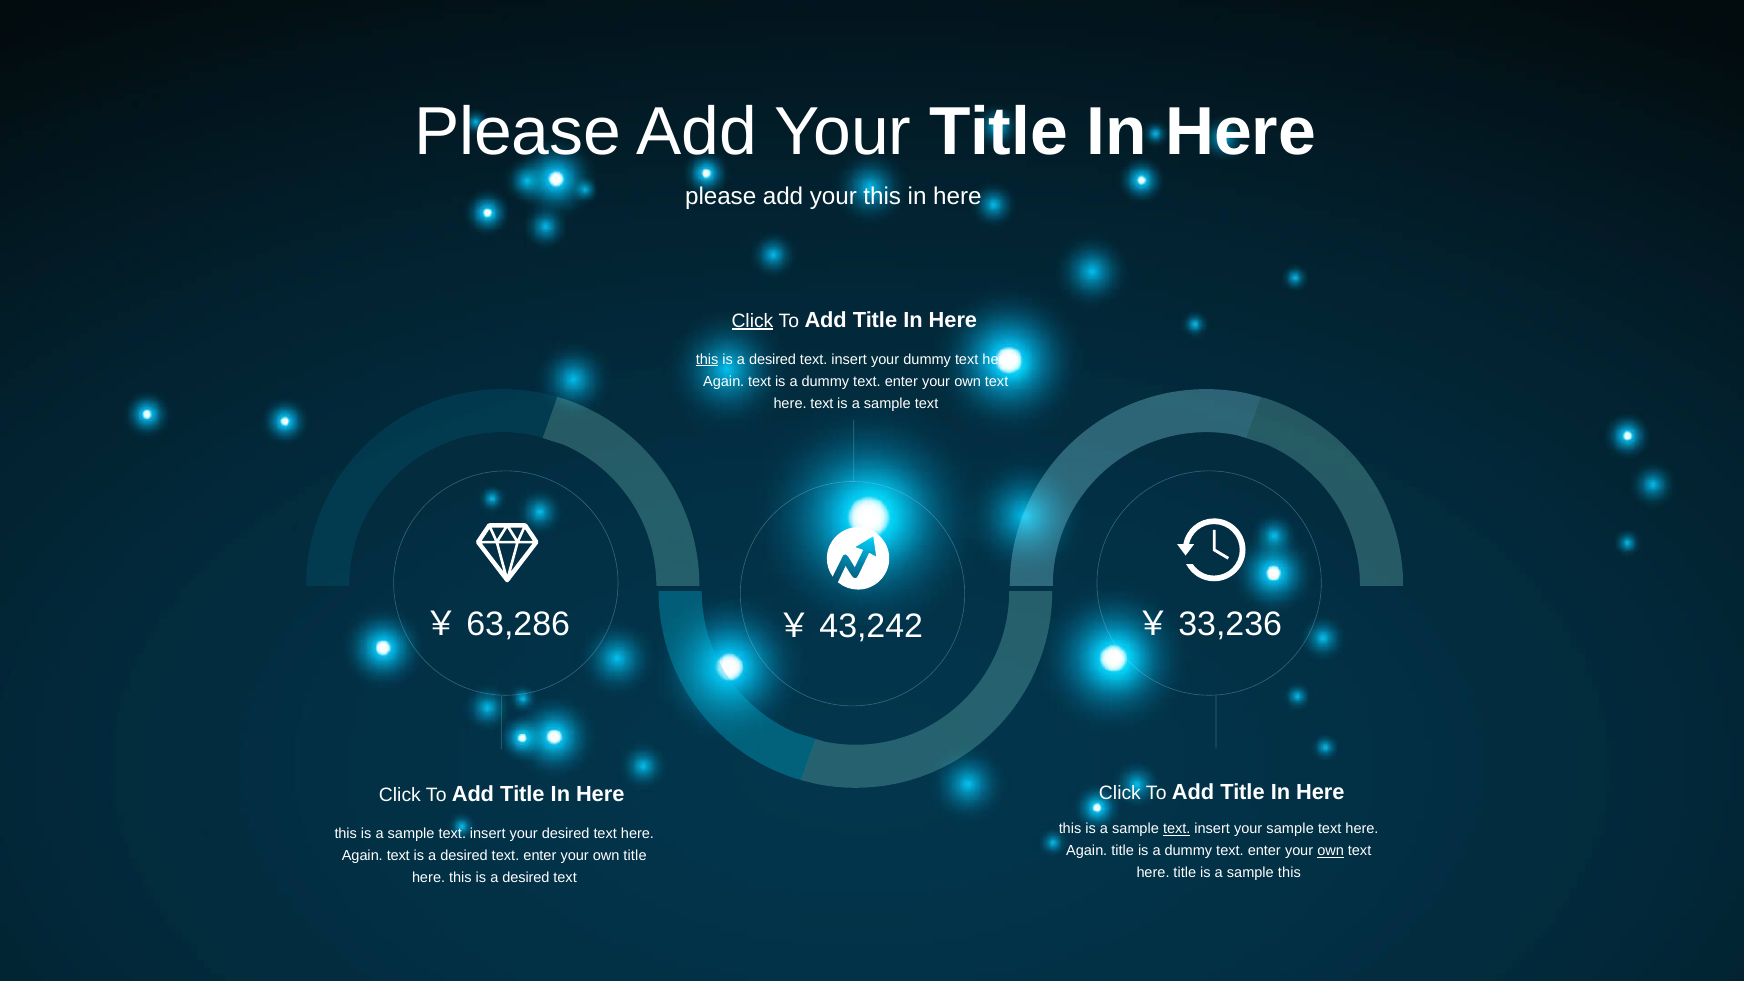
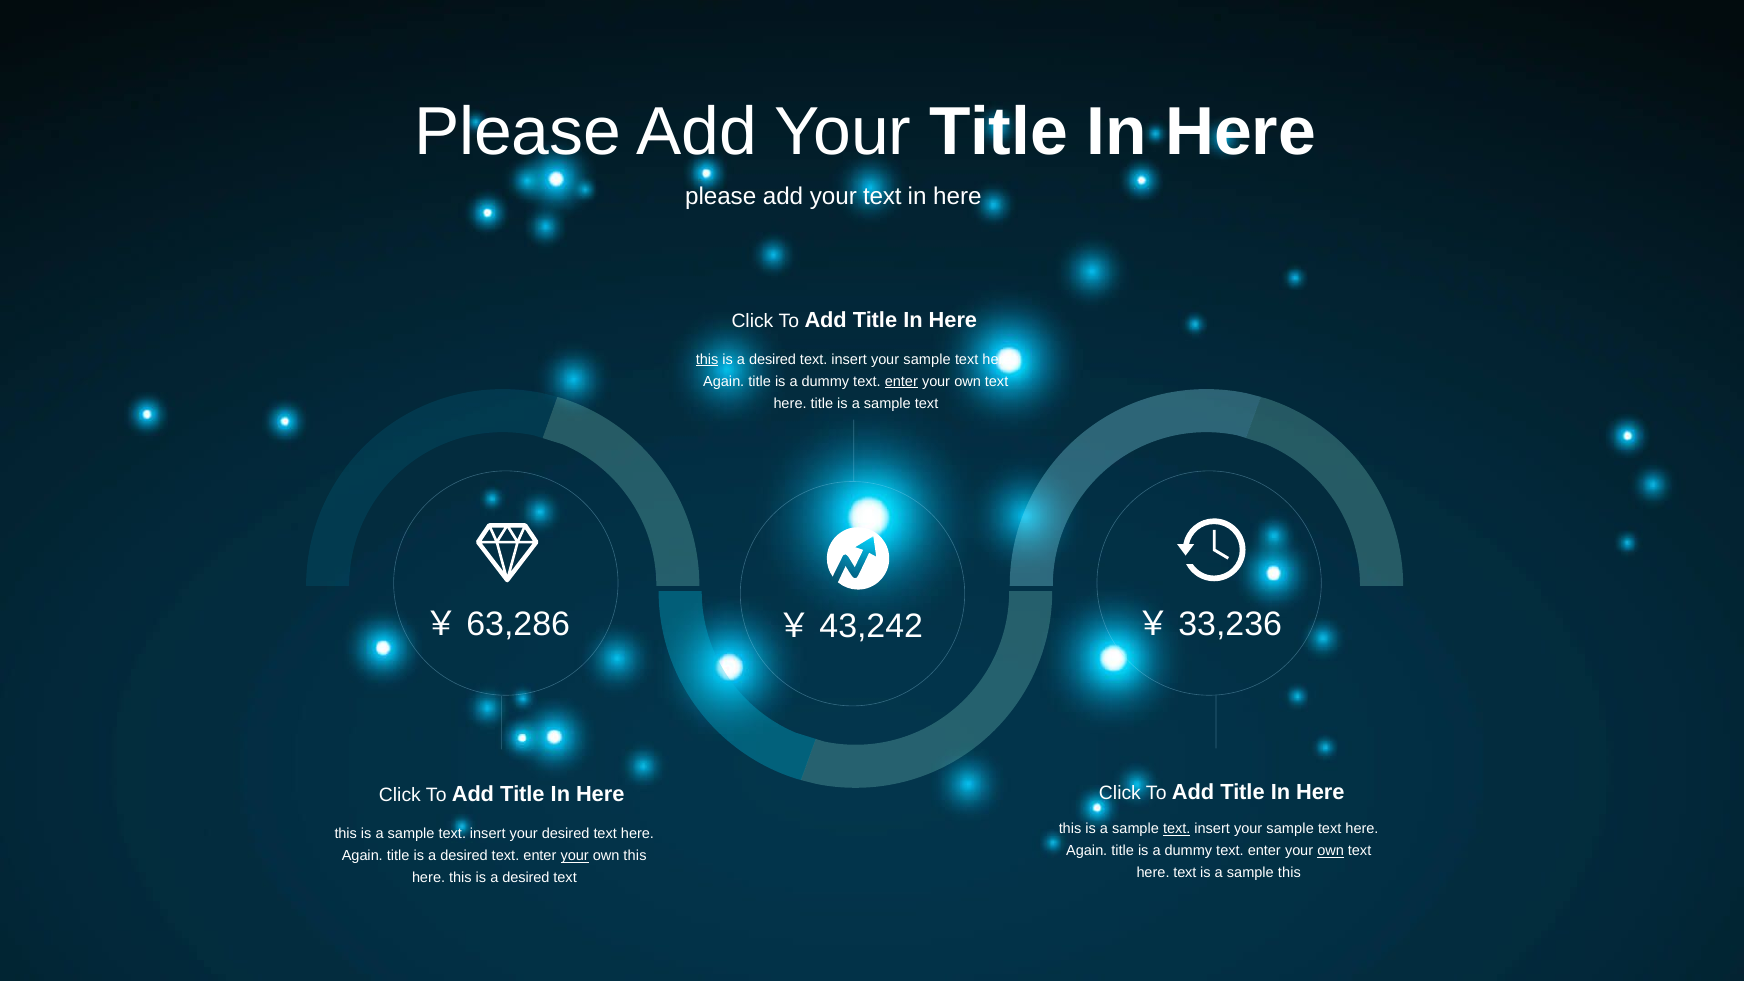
your this: this -> text (882, 197)
Click underline: present -> none (752, 321)
dummy: dummy -> sample (927, 360)
text: text -> title (760, 381)
enter underline: none -> present (901, 381)
here text: text -> title (822, 403)
text: text -> title (398, 856)
your underline: none -> present (575, 856)
own title: title -> this (635, 856)
here title: title -> text (1185, 873)
